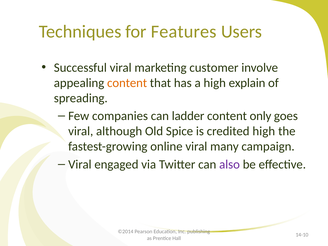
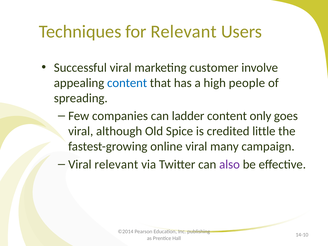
for Features: Features -> Relevant (184, 32)
content colour: orange -> blue (127, 83)
explain: explain -> people (247, 83)
credited high: high -> little (264, 131)
Viral engaged: engaged -> relevant (116, 164)
